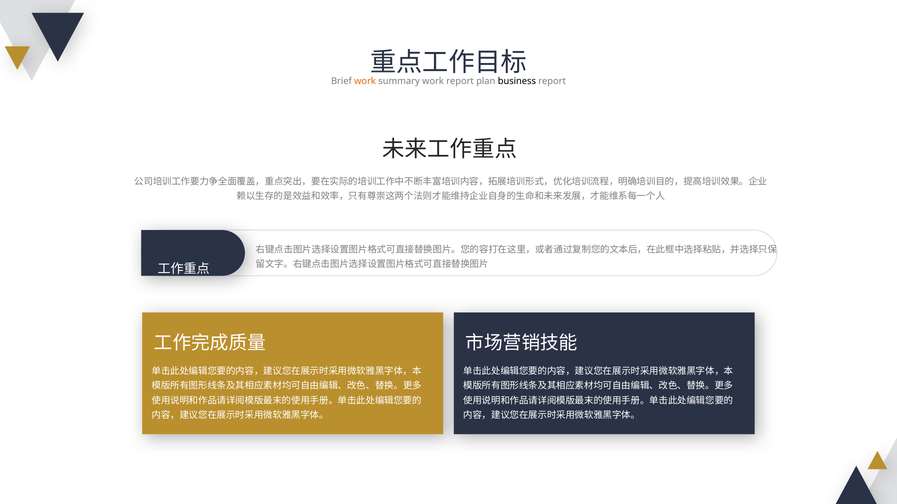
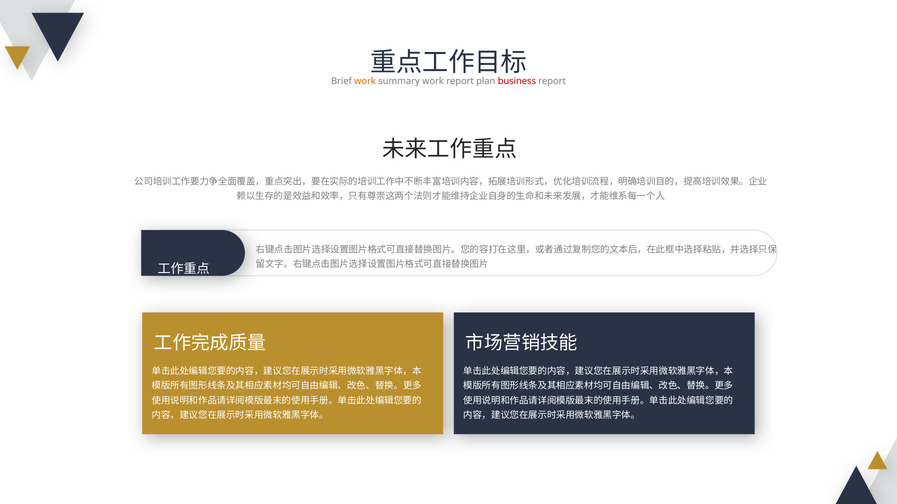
business colour: black -> red (517, 81)
